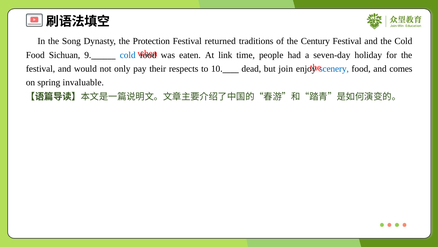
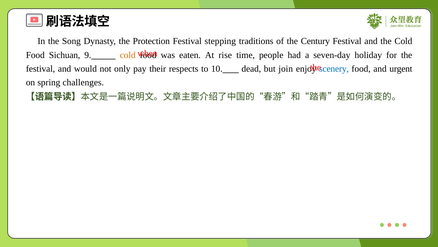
returned: returned -> stepping (220, 41)
cold colour: blue -> orange (128, 55)
link: link -> rise (225, 55)
comes: comes -> urgent (401, 69)
invaluable: invaluable -> challenges (83, 82)
